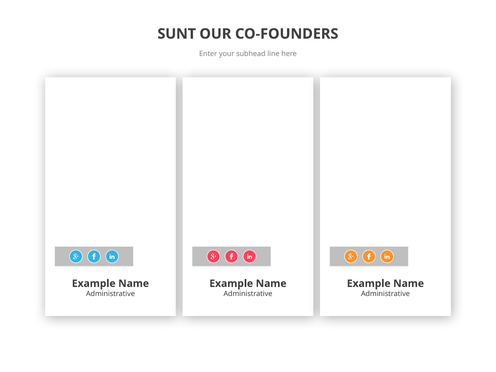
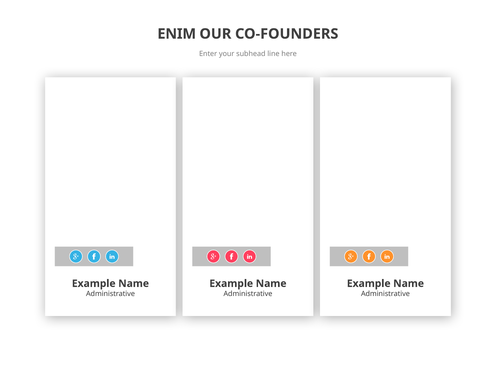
SUNT: SUNT -> ENIM (177, 34)
